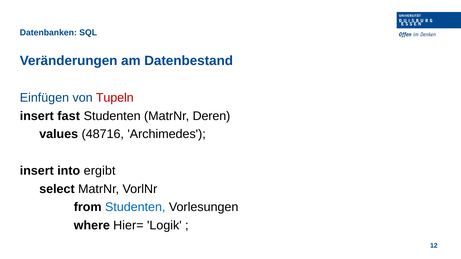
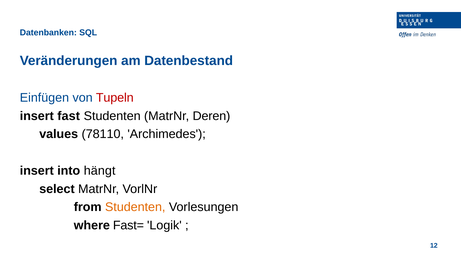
48716: 48716 -> 78110 (103, 134)
ergibt: ergibt -> hängt (100, 171)
Studenten colour: blue -> orange (135, 207)
Hier=: Hier= -> Fast= (128, 226)
